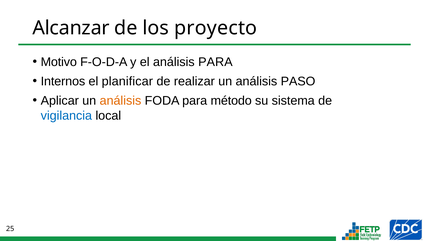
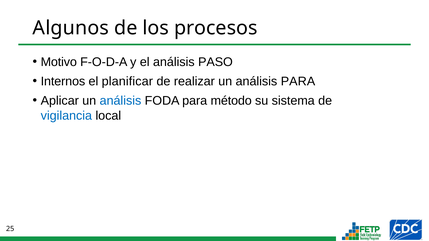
Alcanzar: Alcanzar -> Algunos (71, 28)
proyecto: proyecto -> procesos (216, 28)
análisis PARA: PARA -> PASO (215, 62)
análisis PASO: PASO -> PARA (298, 81)
análisis colour: orange -> blue (120, 101)
